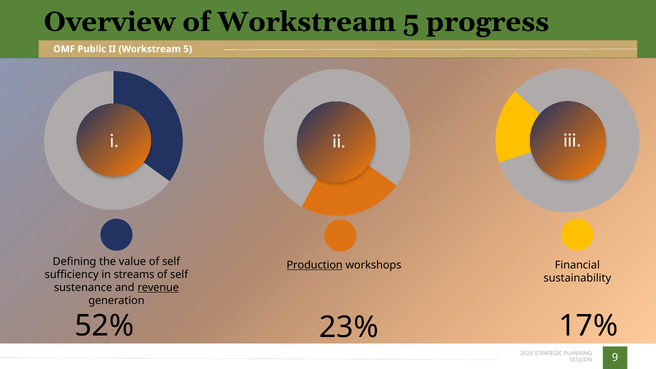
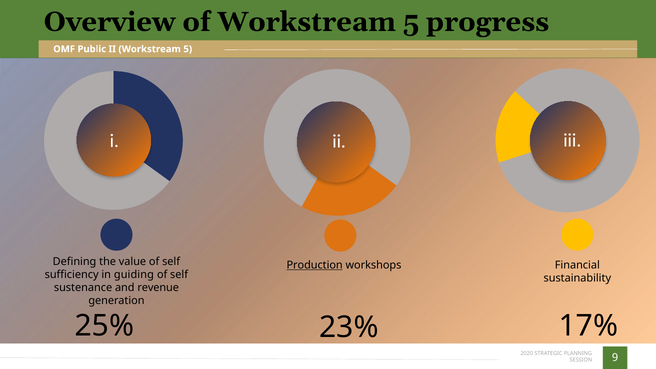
streams: streams -> guiding (134, 275)
revenue underline: present -> none (158, 288)
52%: 52% -> 25% (104, 326)
